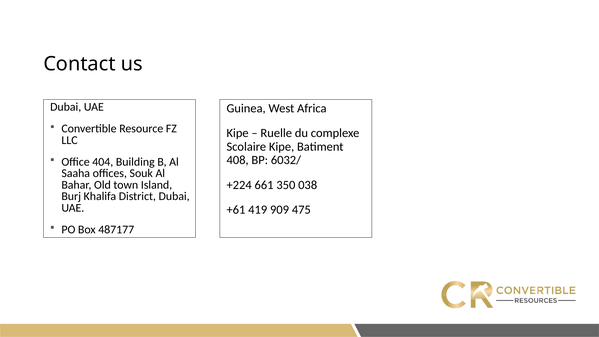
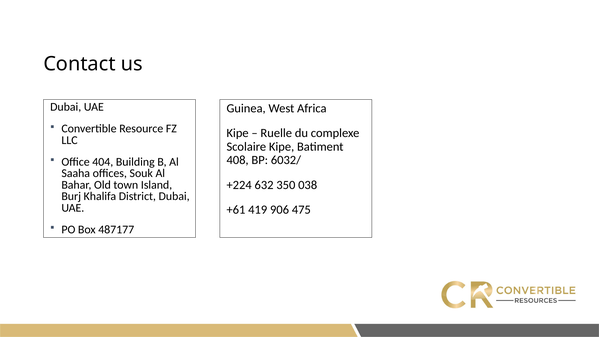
661: 661 -> 632 (264, 185)
909: 909 -> 906 (280, 210)
